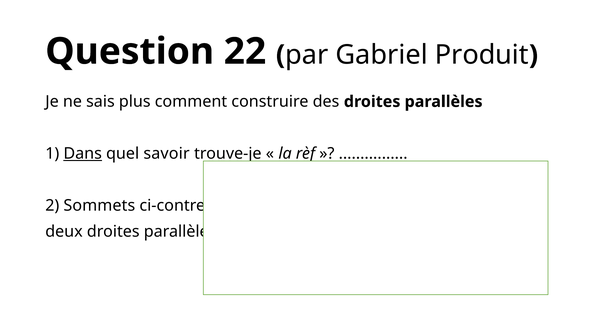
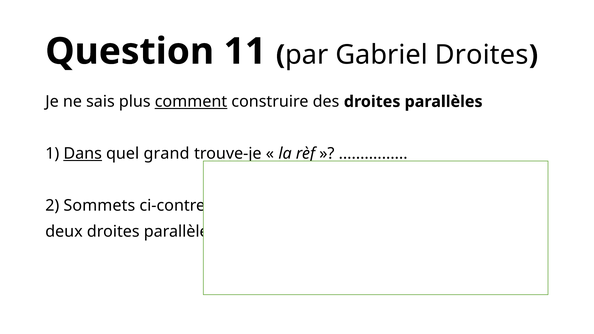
22: 22 -> 11 (245, 51)
Gabriel Produit: Produit -> Droites (482, 55)
comment underline: none -> present (191, 102)
savoir: savoir -> grand (167, 154)
